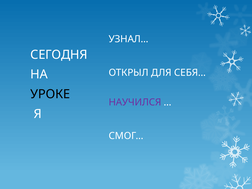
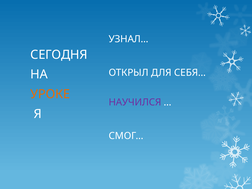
УРОКЕ colour: black -> orange (50, 94)
